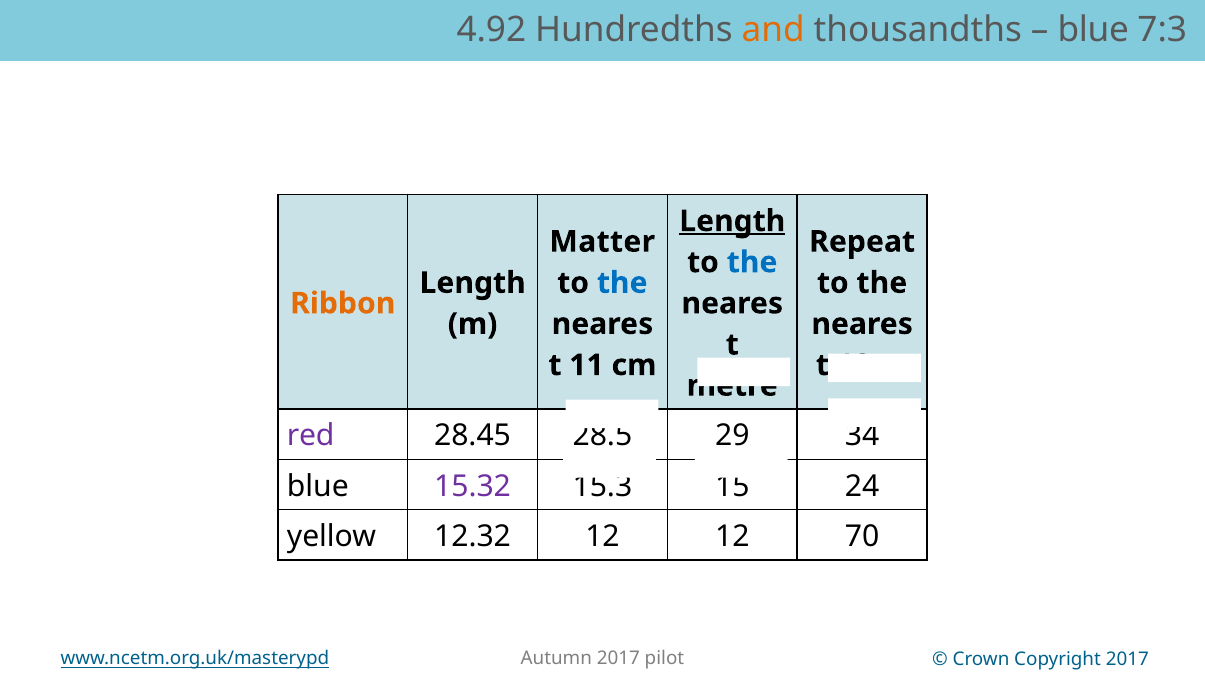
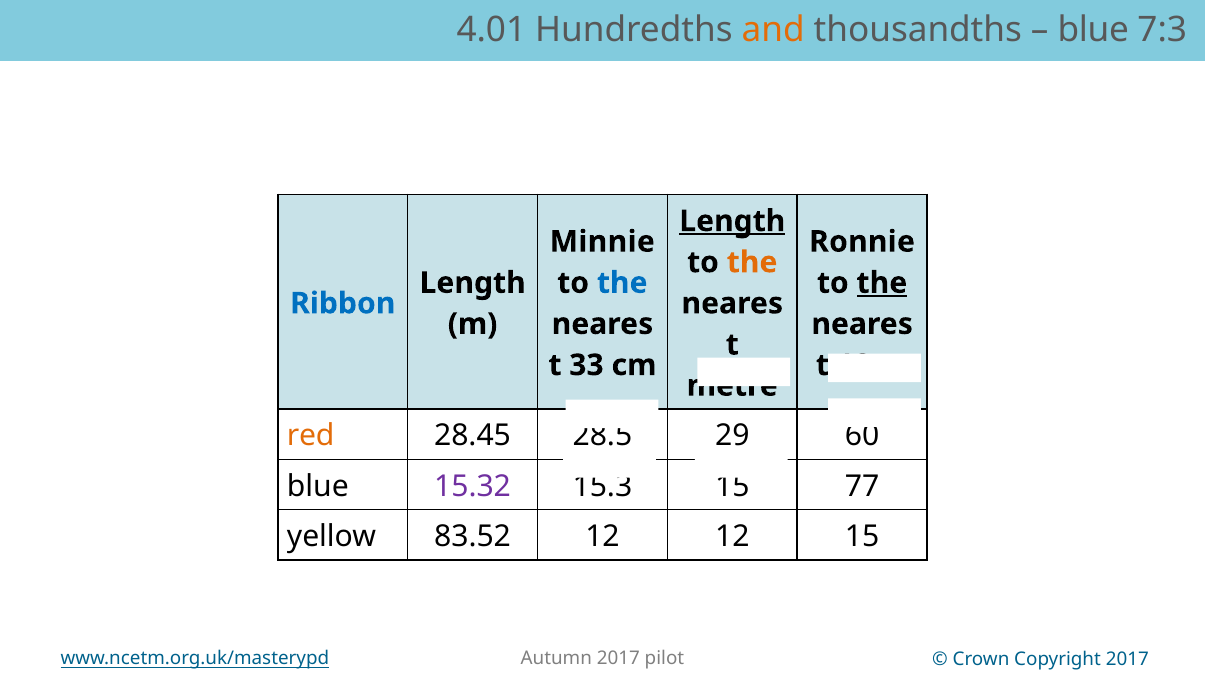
4.92: 4.92 -> 4.01 (491, 30)
Matter: Matter -> Minnie (602, 242)
Repeat: Repeat -> Ronnie (862, 242)
the colour: blue -> orange (752, 262)
the underline: none -> present (882, 283)
Ribbon colour: orange -> blue (343, 303)
11: 11 -> 33 (586, 365)
red colour: purple -> orange (311, 436)
34: 34 -> 60 (862, 436)
24: 24 -> 77 (862, 486)
12.32: 12.32 -> 83.52 (473, 536)
12 70: 70 -> 15 (862, 536)
